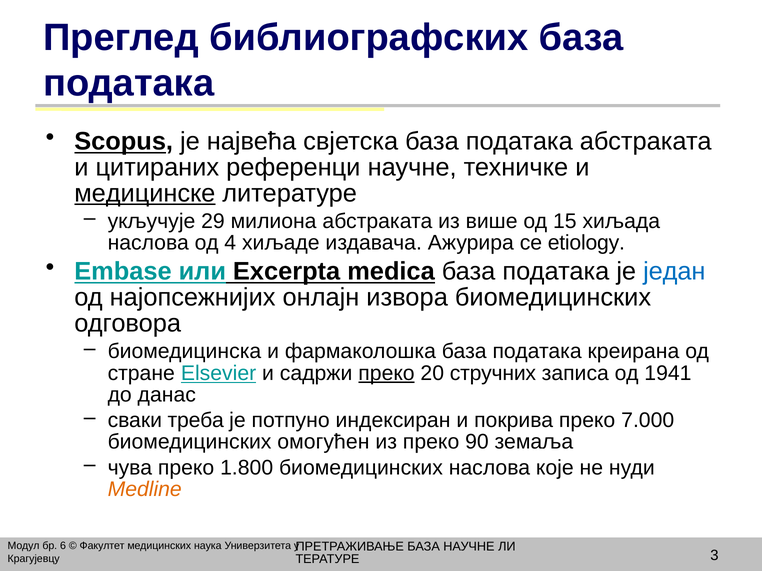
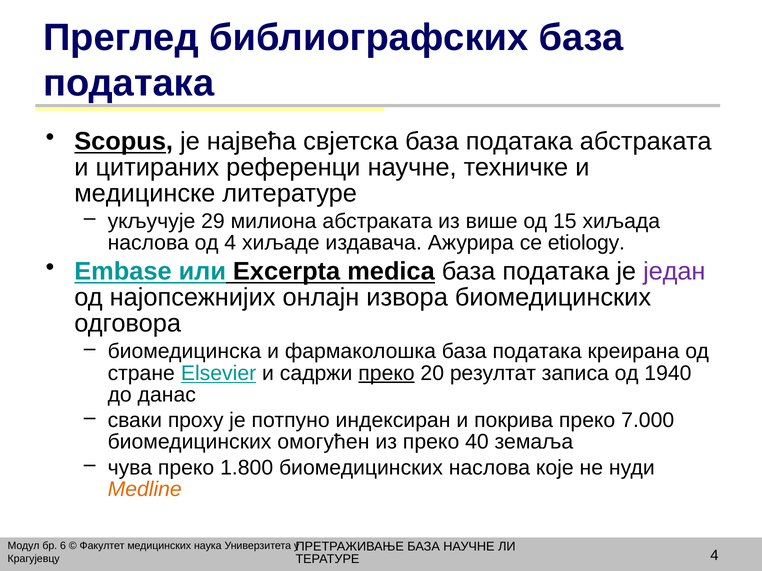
медицинске underline: present -> none (145, 193)
један colour: blue -> purple (674, 272)
стручних: стручних -> резултат (493, 373)
1941: 1941 -> 1940 (668, 373)
треба: треба -> проxy (196, 421)
90: 90 -> 40 (477, 442)
3: 3 -> 4 (714, 556)
